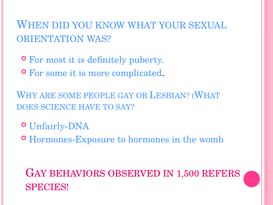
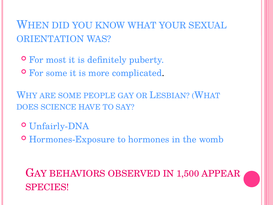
REFERS: REFERS -> APPEAR (221, 173)
